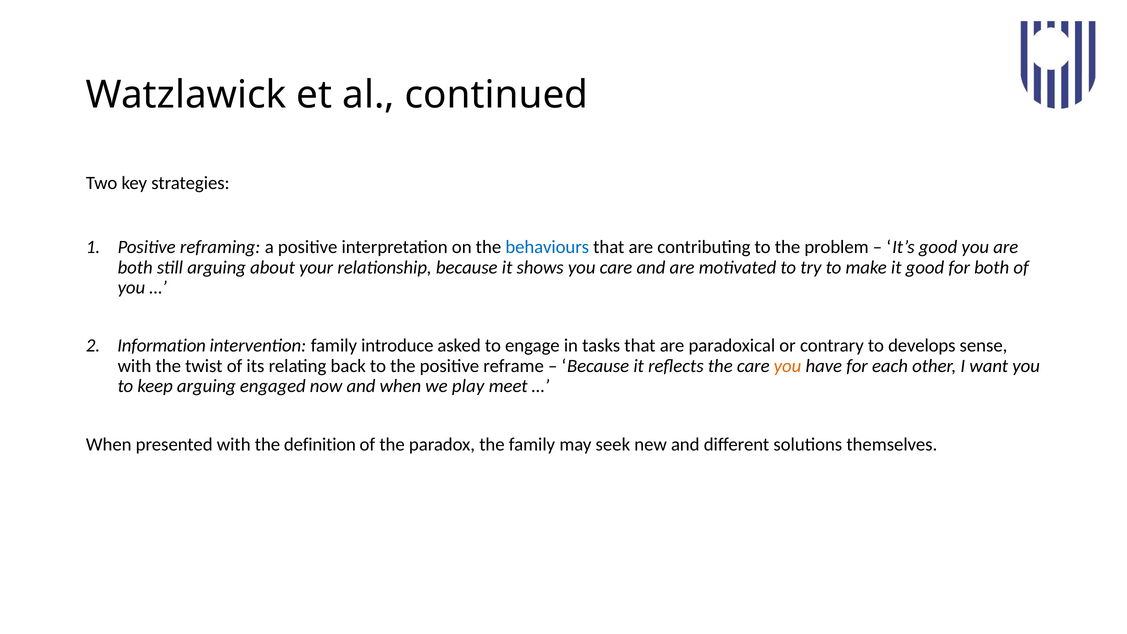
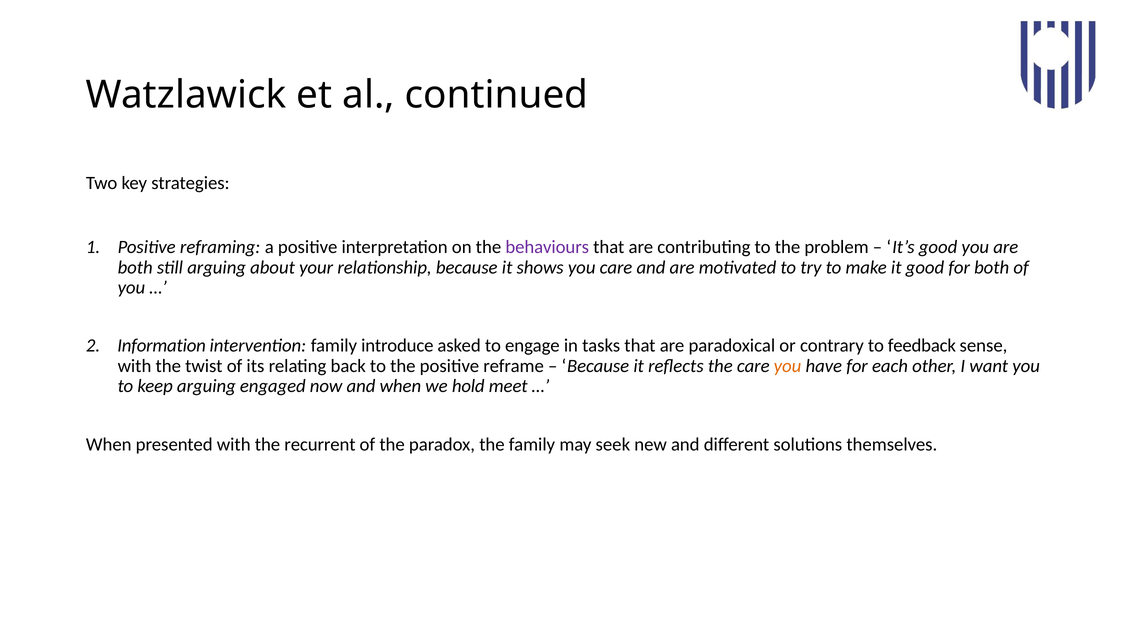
behaviours colour: blue -> purple (547, 247)
develops: develops -> feedback (922, 346)
play: play -> hold (468, 386)
definition: definition -> recurrent (320, 444)
